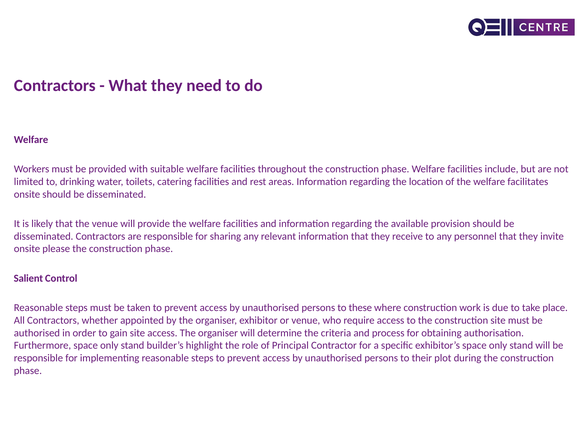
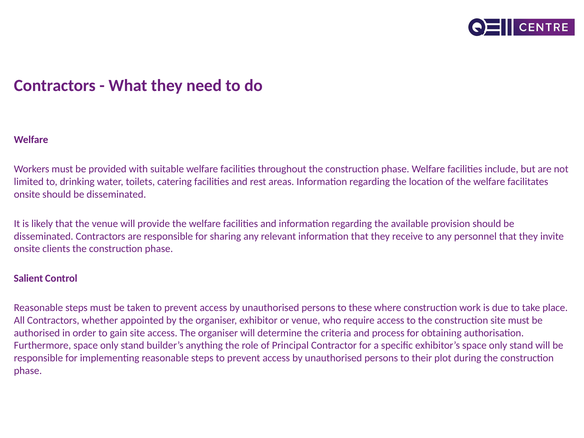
please: please -> clients (56, 249)
highlight: highlight -> anything (204, 345)
